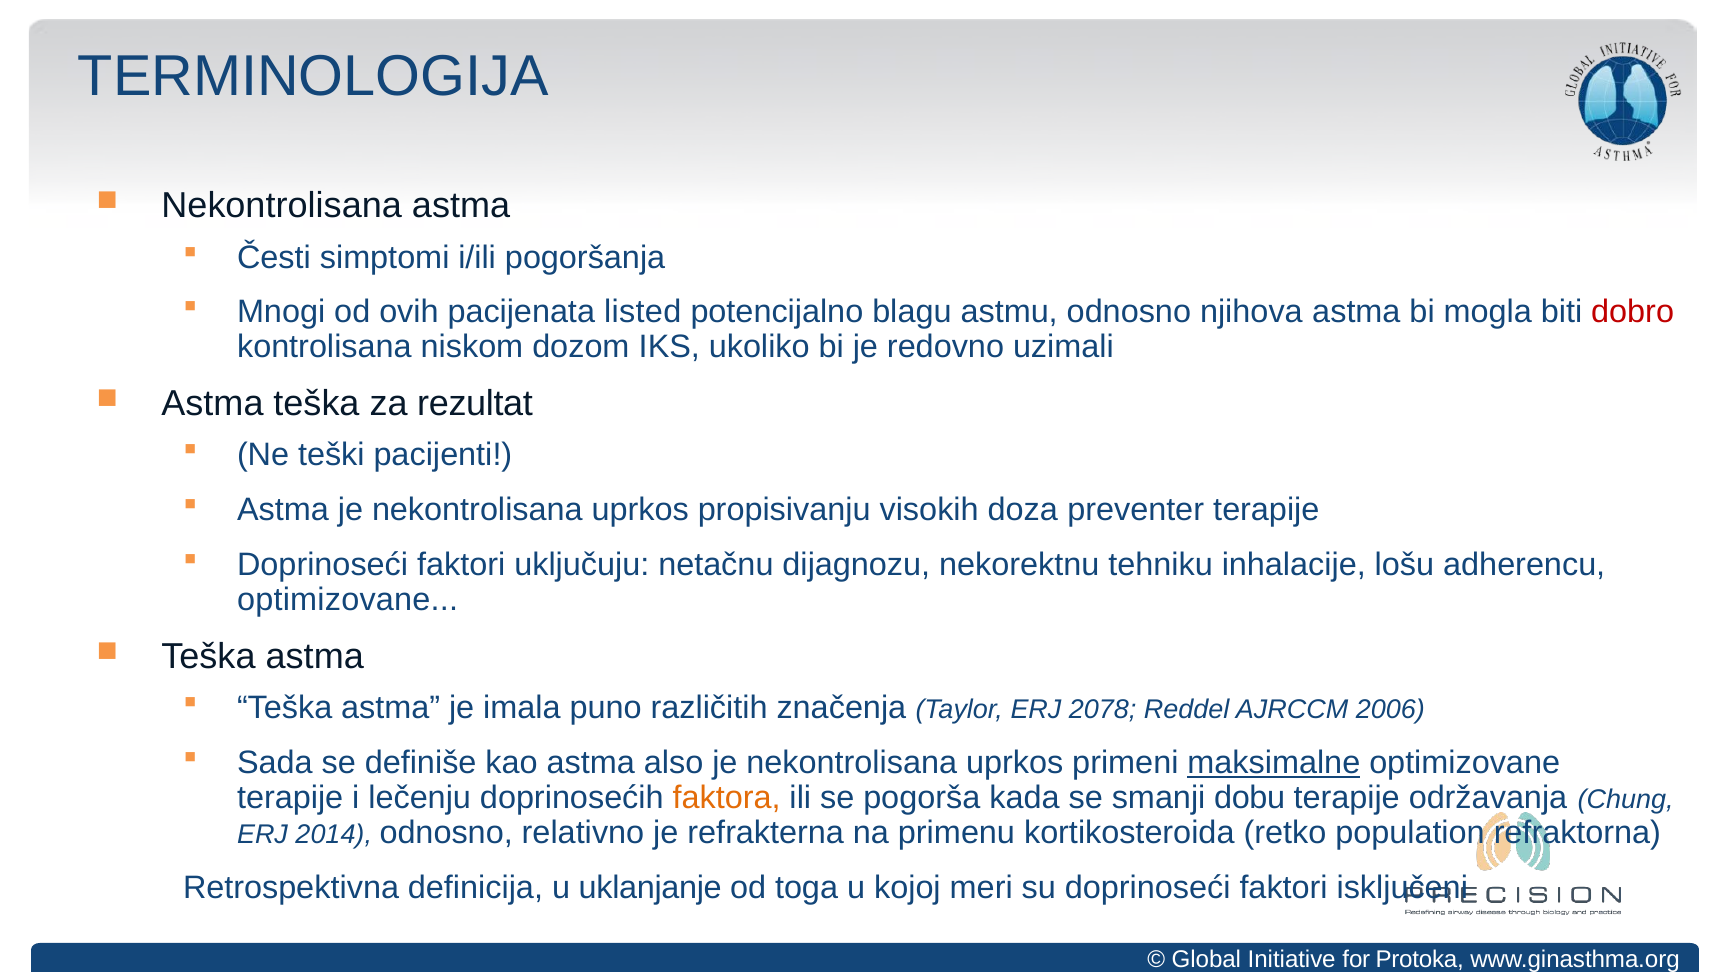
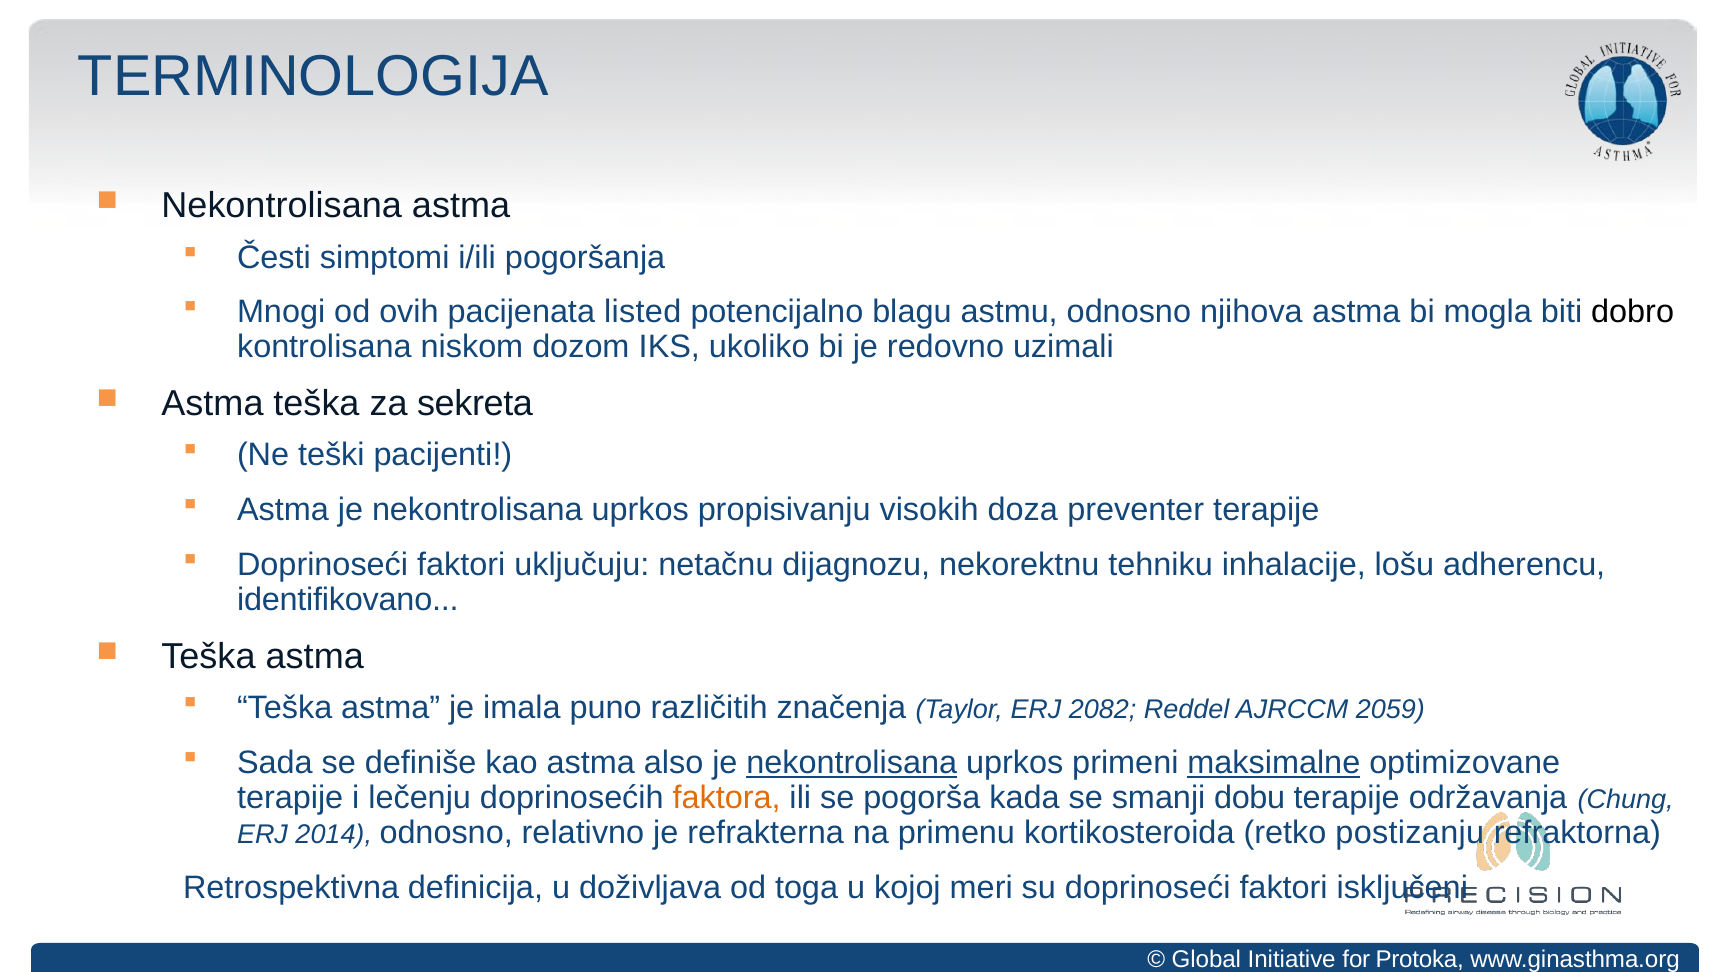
dobro colour: red -> black (1633, 312)
rezultat: rezultat -> sekreta (475, 404)
optimizovane: optimizovane -> identifikovano (348, 600)
2078: 2078 -> 2082 (1103, 710)
2006: 2006 -> 2059 (1390, 710)
nekontrolisana underline: none -> present (852, 763)
population: population -> postizanju (1410, 833)
uklanjanje: uklanjanje -> doživljava (650, 888)
